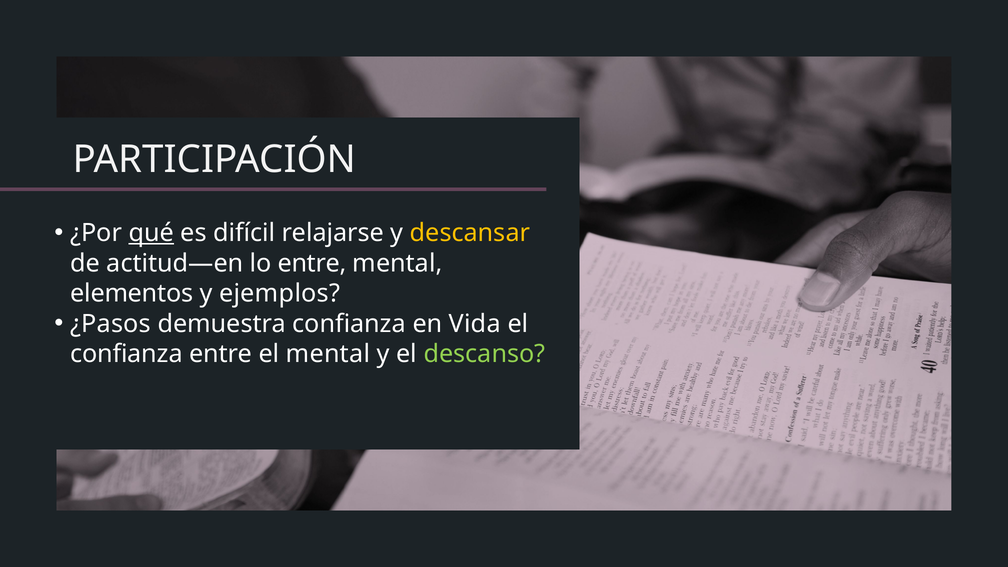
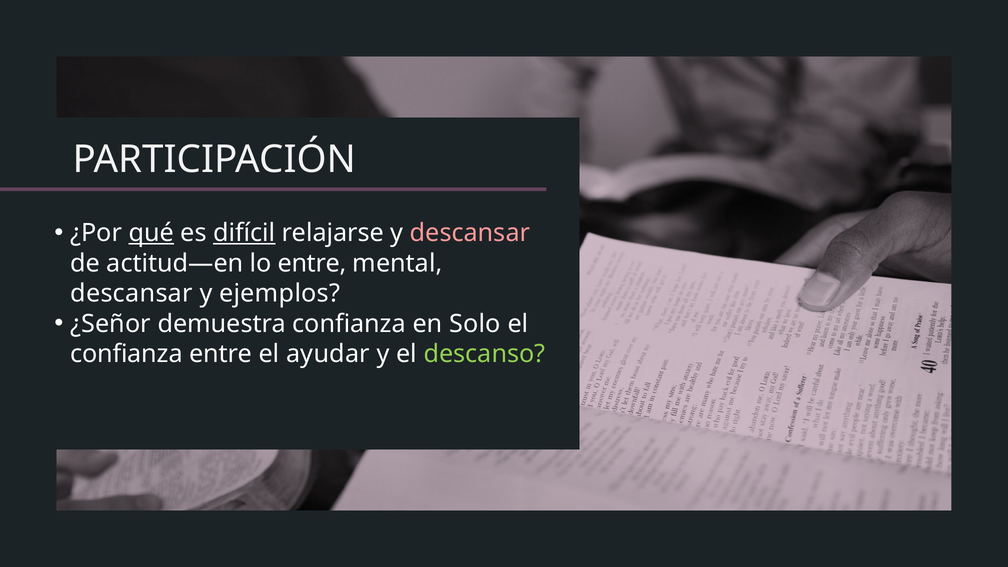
difícil underline: none -> present (244, 233)
descansar colour: yellow -> pink (470, 233)
elementos: elementos -> descansar (132, 294)
¿Pasos: ¿Pasos -> ¿Señor (111, 324)
Vida: Vida -> Solo (475, 324)
el mental: mental -> ayudar (328, 354)
